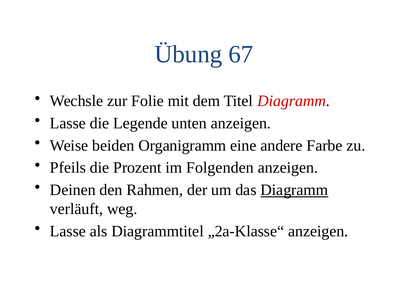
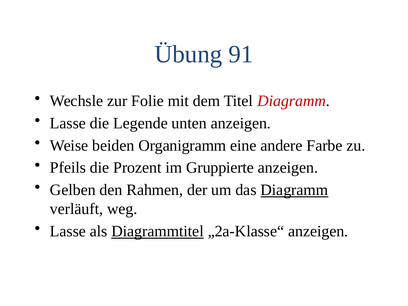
67: 67 -> 91 (241, 54)
Folgenden: Folgenden -> Gruppierte (220, 168)
Deinen: Deinen -> Gelben (73, 190)
Diagrammtitel underline: none -> present (158, 231)
